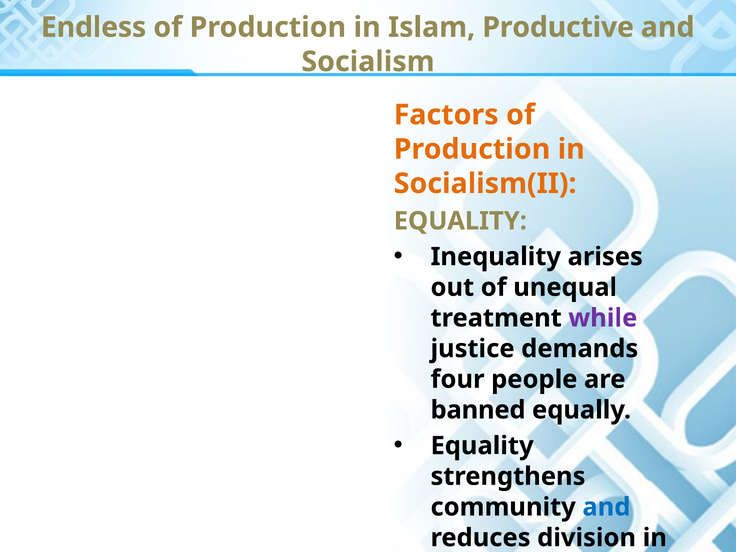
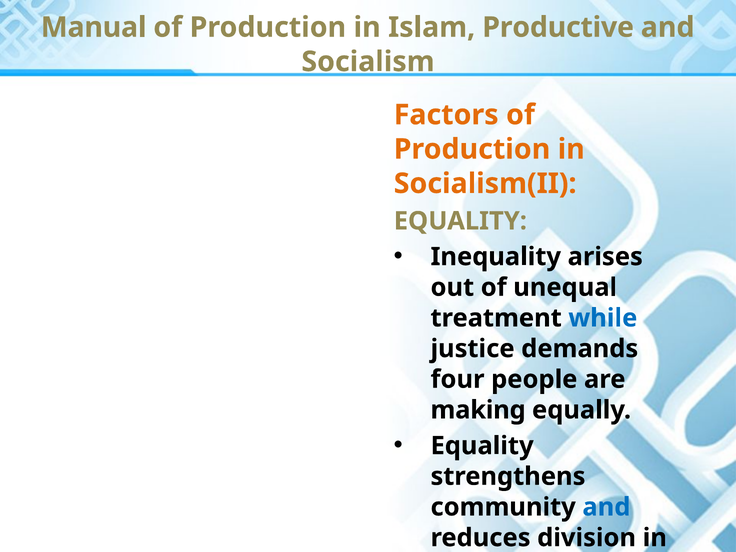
Endless: Endless -> Manual (94, 27)
while colour: purple -> blue (603, 318)
banned: banned -> making (478, 410)
